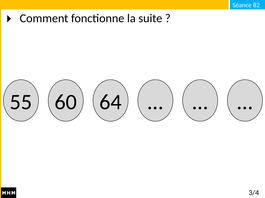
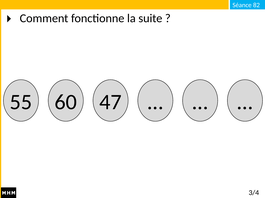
64: 64 -> 47 (111, 102)
